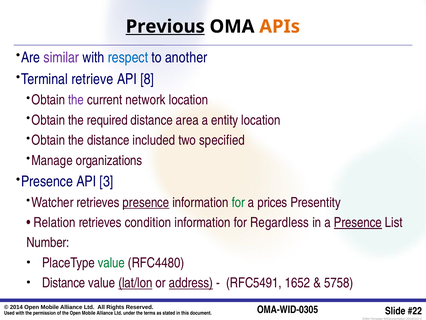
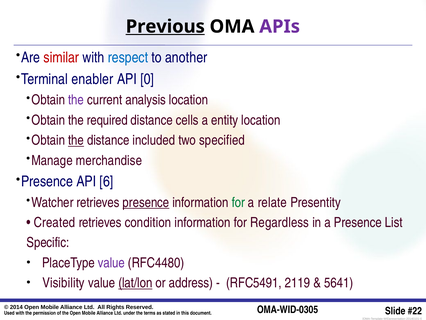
APIs colour: orange -> purple (280, 26)
similar colour: purple -> red (61, 57)
retrieve: retrieve -> enabler (92, 79)
8: 8 -> 0 (147, 79)
network: network -> analysis (146, 100)
area: area -> cells (187, 120)
the underline: none -> present (76, 140)
organizations: organizations -> merchandise (109, 160)
3: 3 -> 6 (106, 181)
prices: prices -> relate (272, 202)
Relation: Relation -> Created (55, 222)
Presence underline: present -> none (358, 222)
Number: Number -> Specific (48, 242)
value colour: green -> purple (111, 262)
Distance: Distance -> Visibility (64, 283)
address underline: present -> none (191, 283)
1652: 1652 -> 2119 (298, 283)
5758: 5758 -> 5641 (339, 283)
